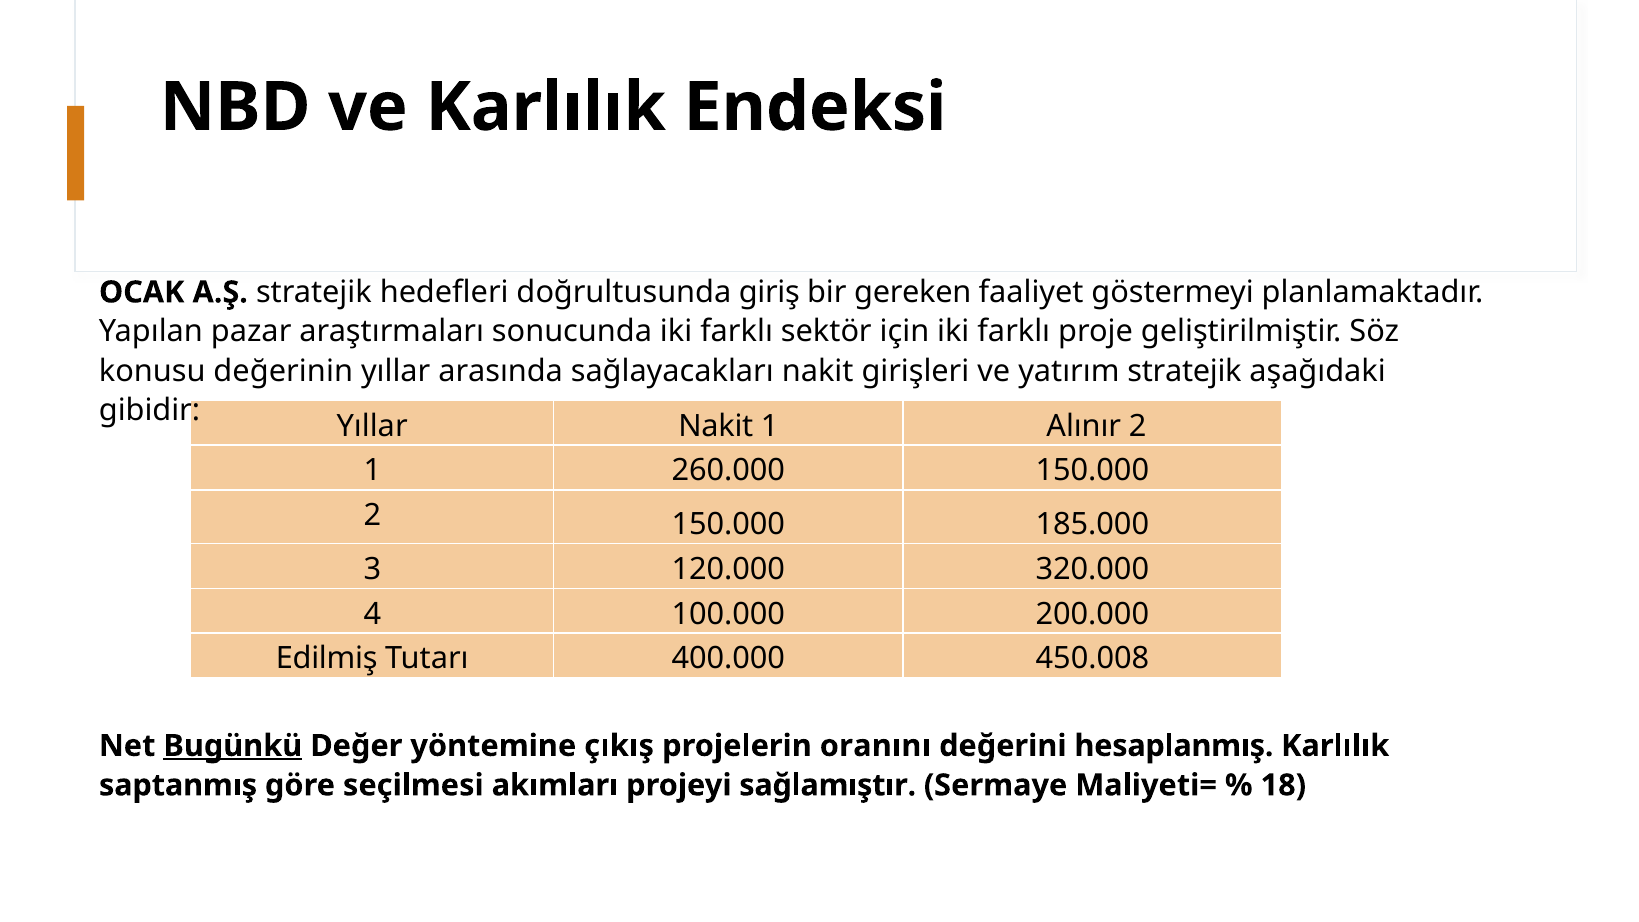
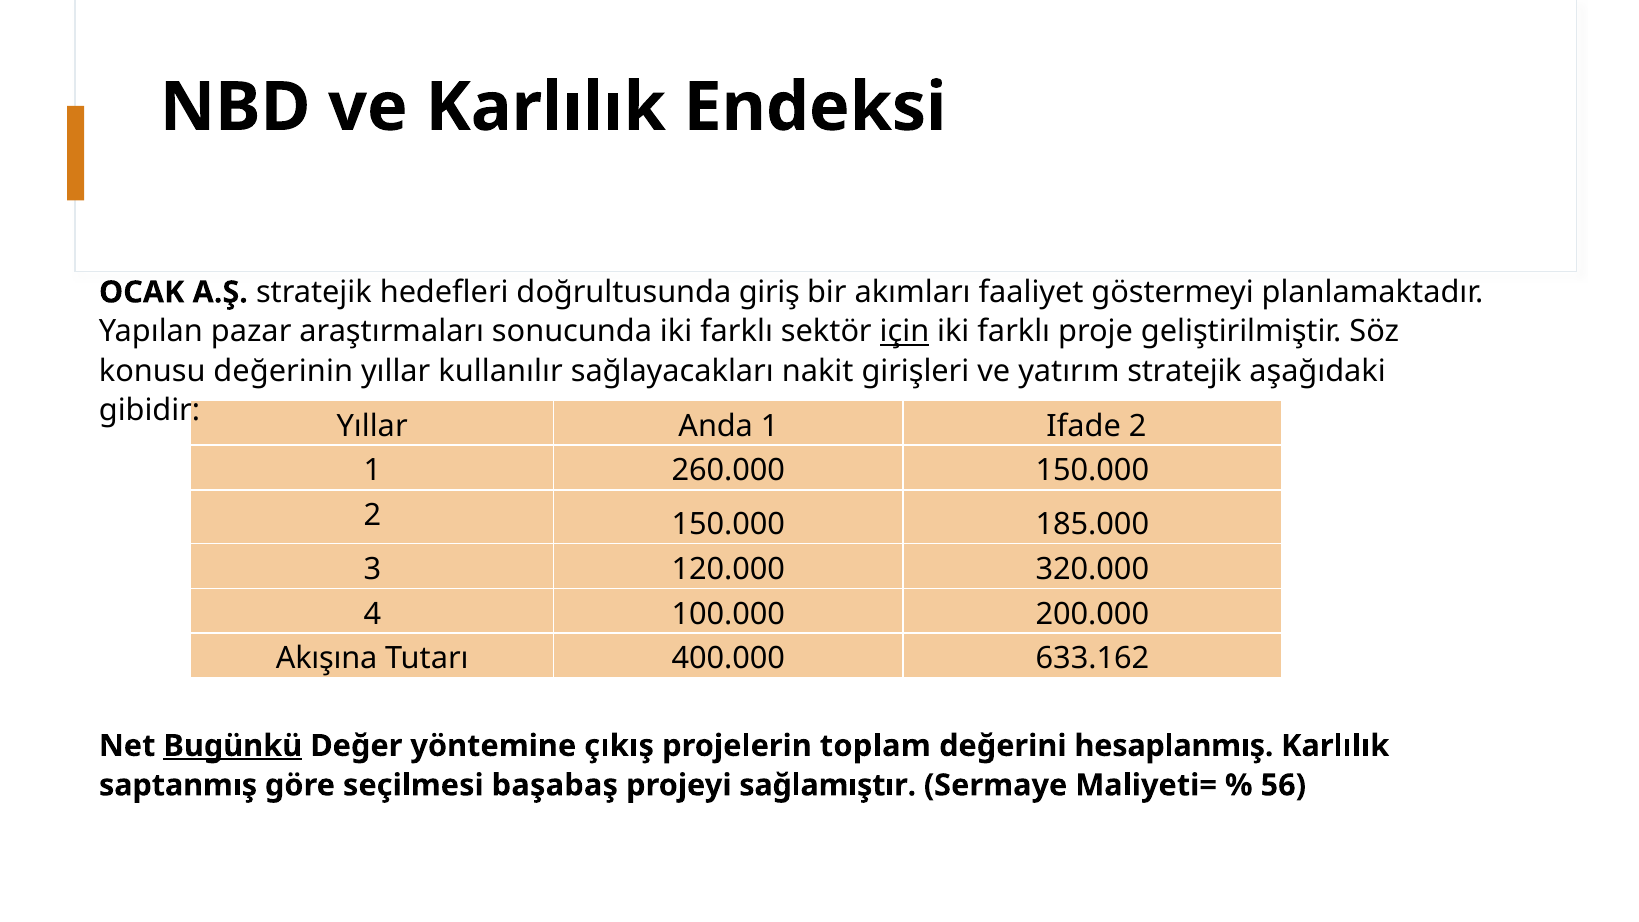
gereken: gereken -> akımları (913, 292)
için underline: none -> present (904, 332)
arasında: arasında -> kullanılır (501, 371)
Yıllar Nakit: Nakit -> Anda (716, 426)
Alınır: Alınır -> Ifade (1084, 426)
Edilmiş: Edilmiş -> Akışına (327, 659)
450.008: 450.008 -> 633.162 (1092, 659)
oranını: oranını -> toplam (875, 746)
akımları: akımları -> başabaş (555, 785)
18: 18 -> 56 (1283, 785)
